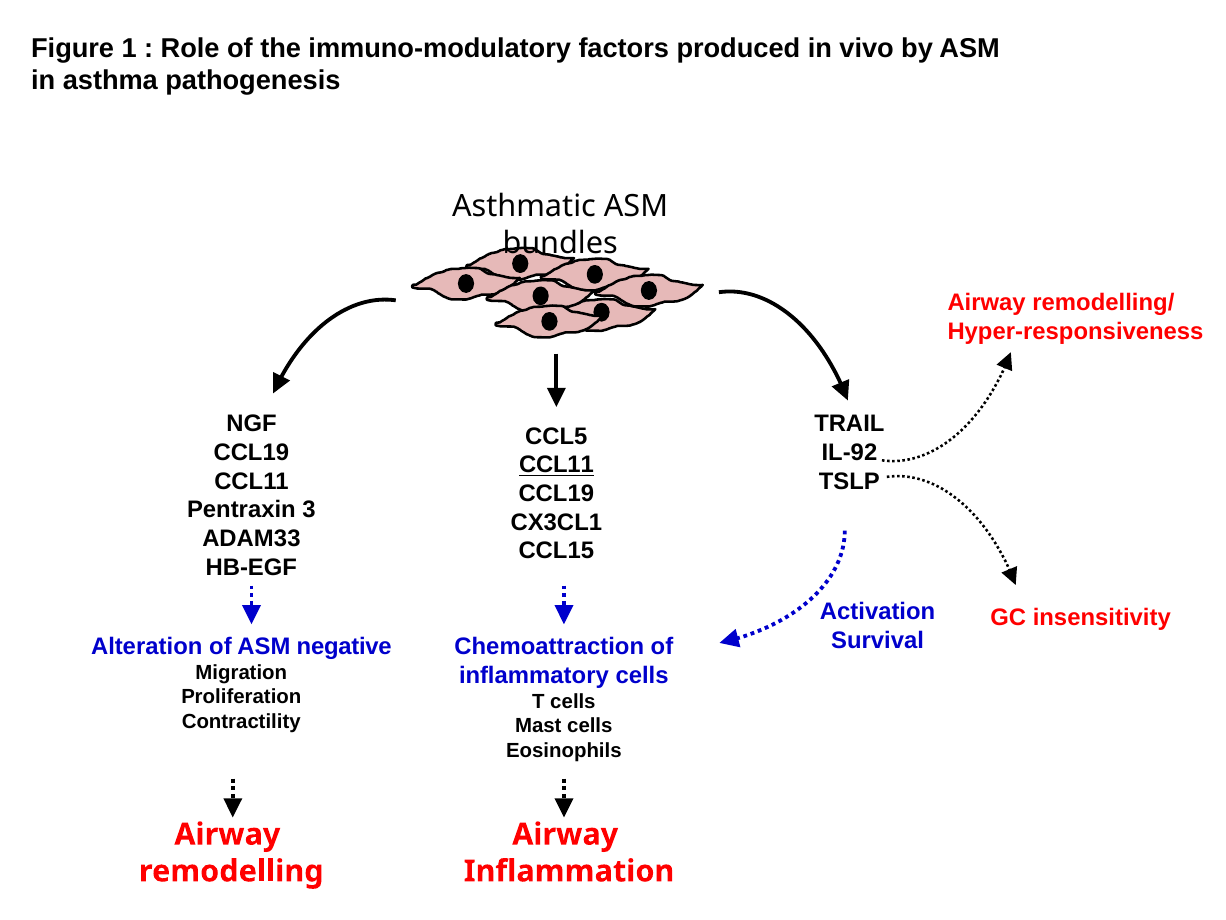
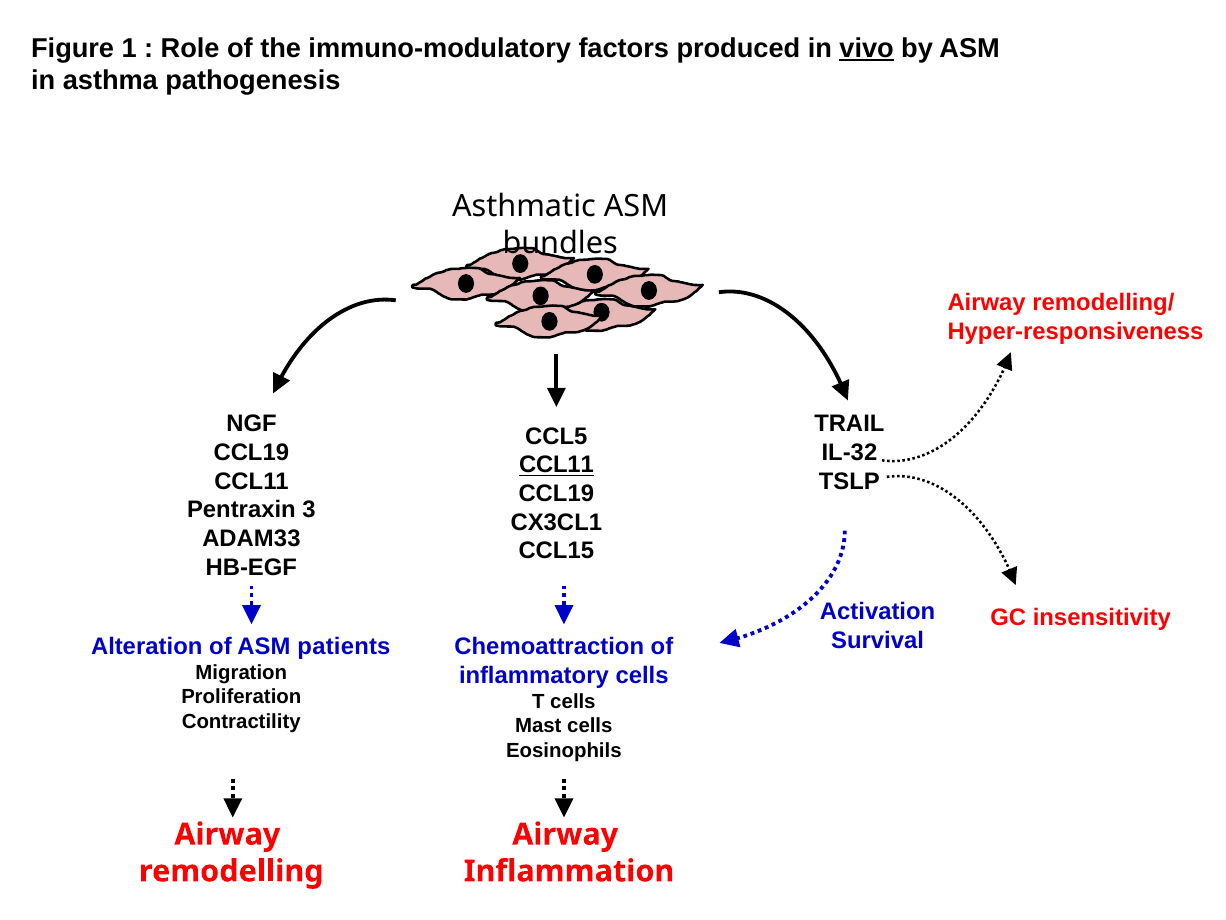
vivo underline: none -> present (867, 48)
IL-92: IL-92 -> IL-32 (849, 452)
negative: negative -> patients (344, 646)
